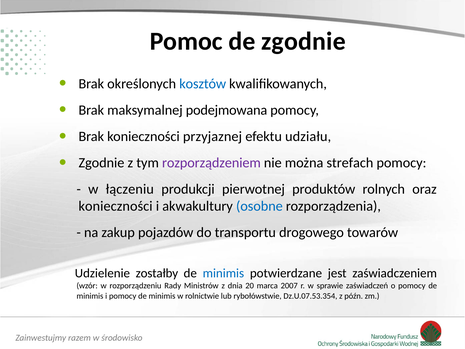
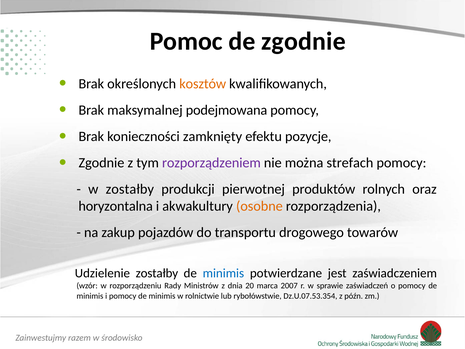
kosztów colour: blue -> orange (203, 84)
przyjaznej: przyjaznej -> zamknięty (213, 136)
udziału: udziału -> pozycje (308, 136)
w łączeniu: łączeniu -> zostałby (130, 189)
konieczności: konieczności -> horyzontalna (116, 206)
osobne colour: blue -> orange (259, 206)
